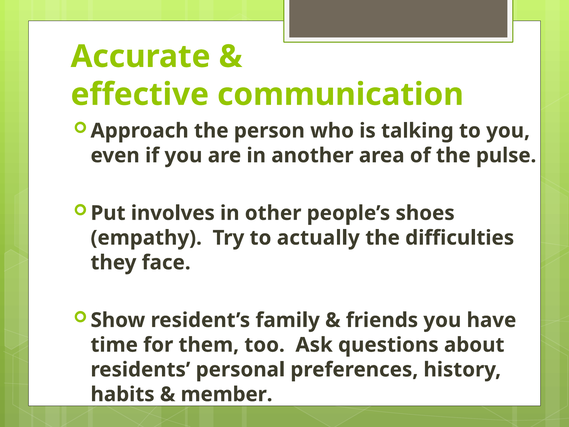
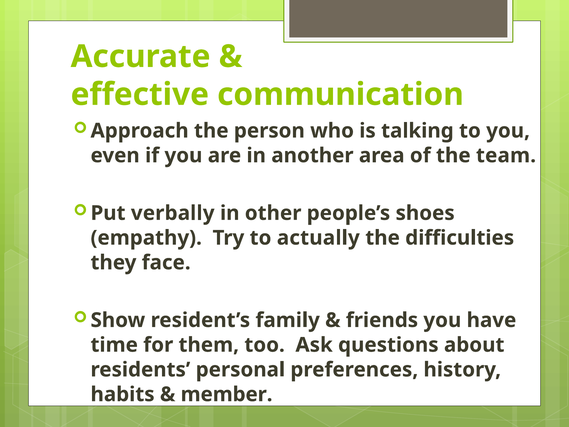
pulse: pulse -> team (506, 155)
involves: involves -> verbally (173, 213)
